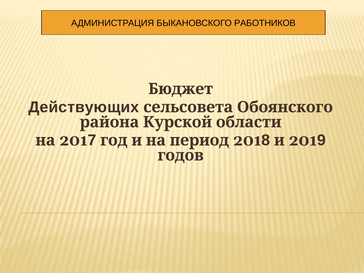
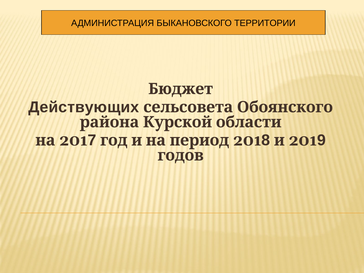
РАБОТНИКОВ: РАБОТНИКОВ -> ТЕРРИТОРИИ (265, 23)
